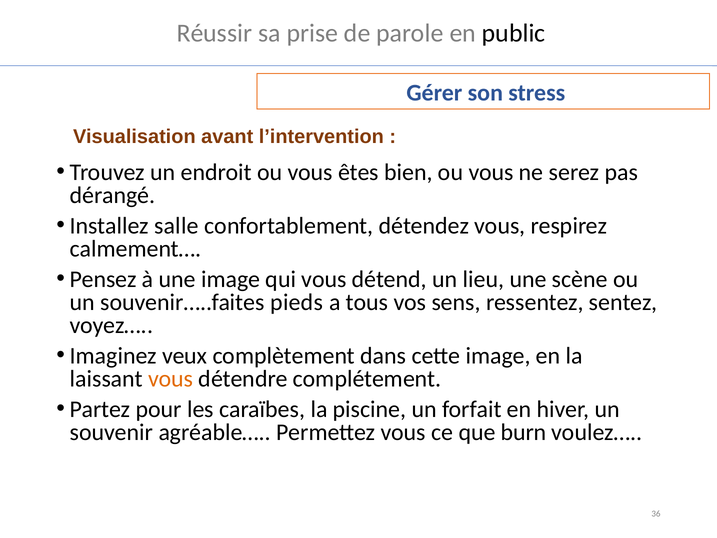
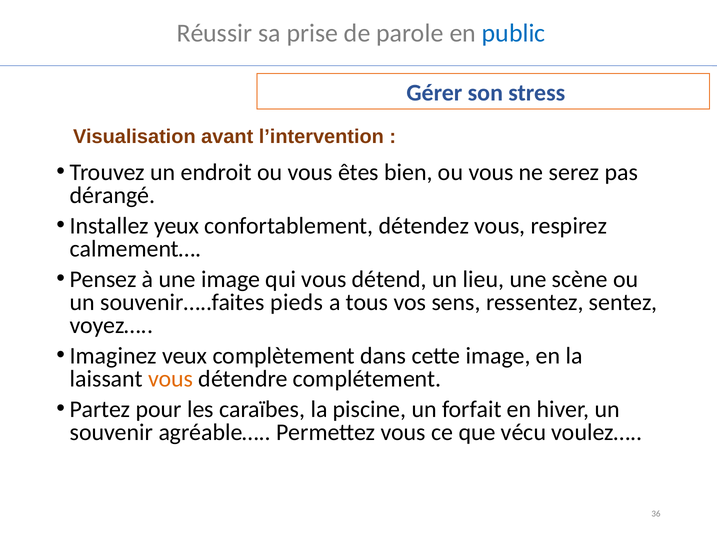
public colour: black -> blue (514, 33)
salle: salle -> yeux (177, 226)
burn: burn -> vécu (524, 432)
